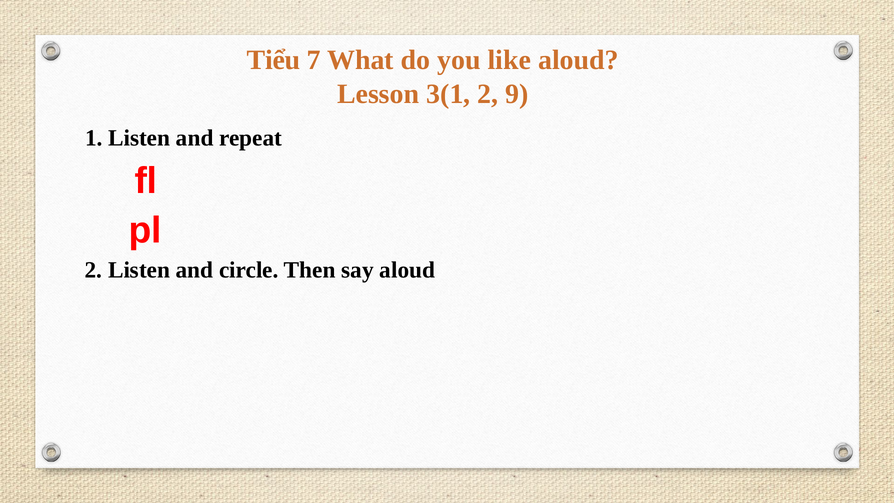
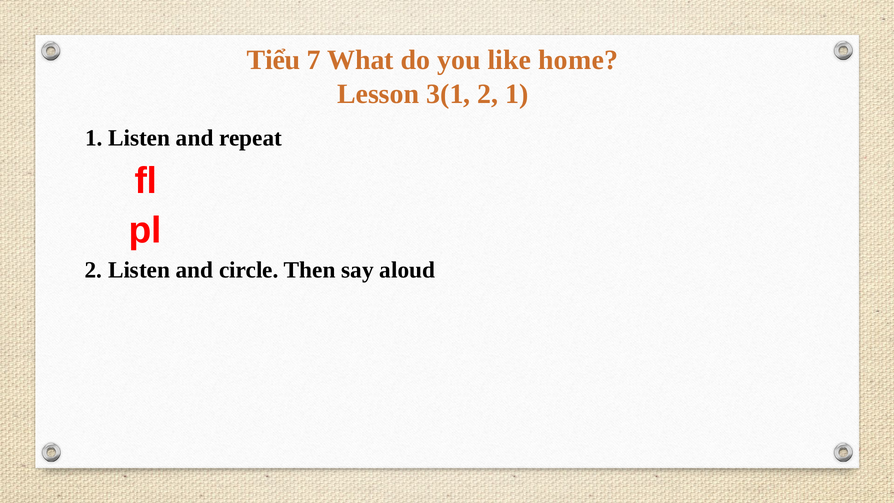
like aloud: aloud -> home (578, 60)
2 9: 9 -> 1 (517, 94)
